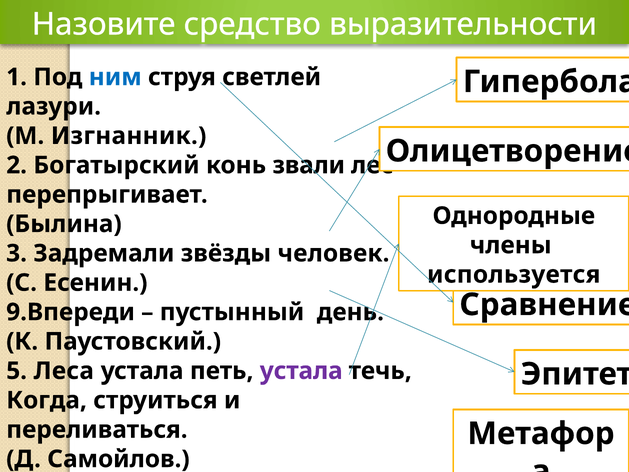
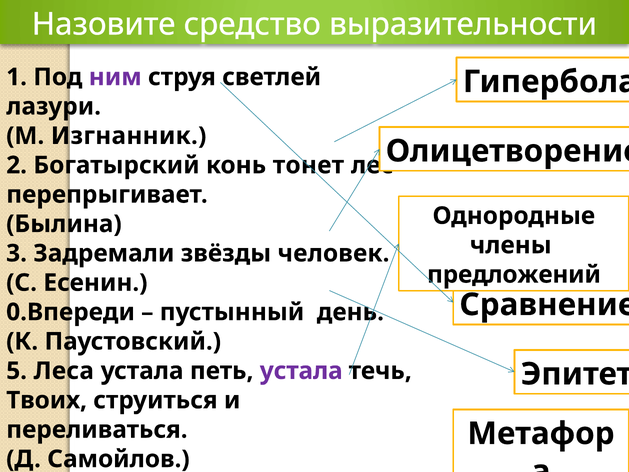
ним colour: blue -> purple (115, 77)
звали: звали -> тонет (308, 165)
используется: используется -> предложений (514, 274)
9.Впереди: 9.Впереди -> 0.Впереди (71, 312)
Когда: Когда -> Твоих (47, 400)
